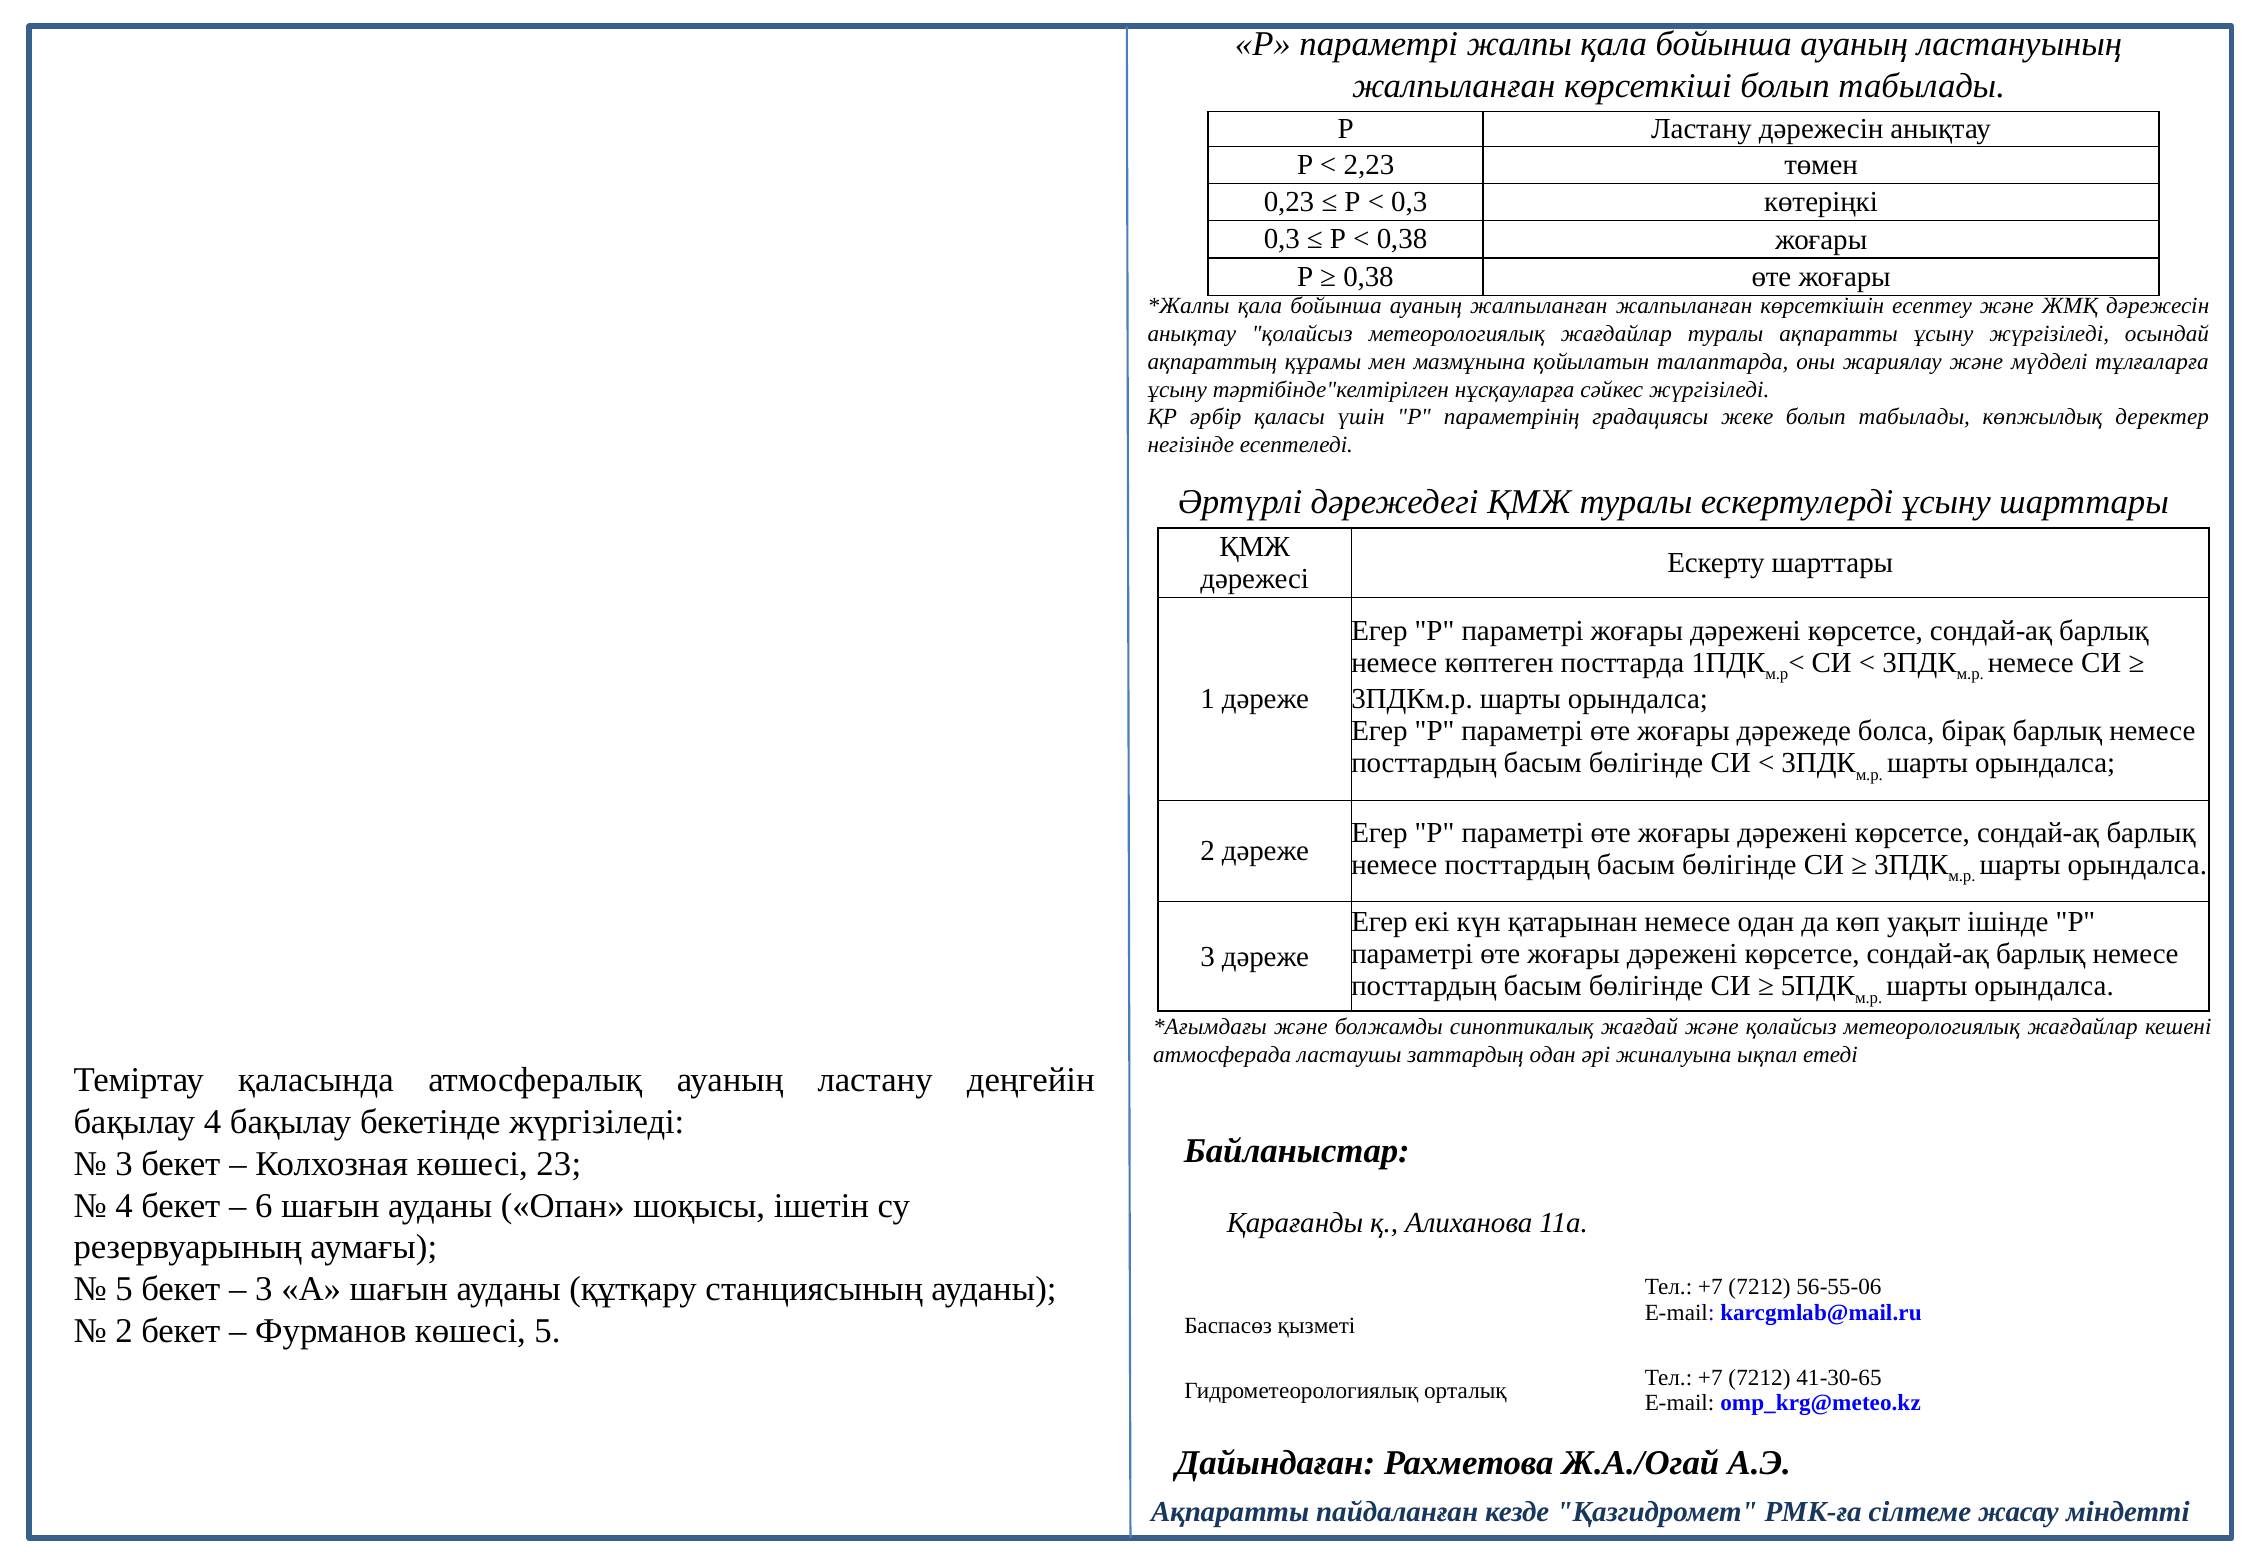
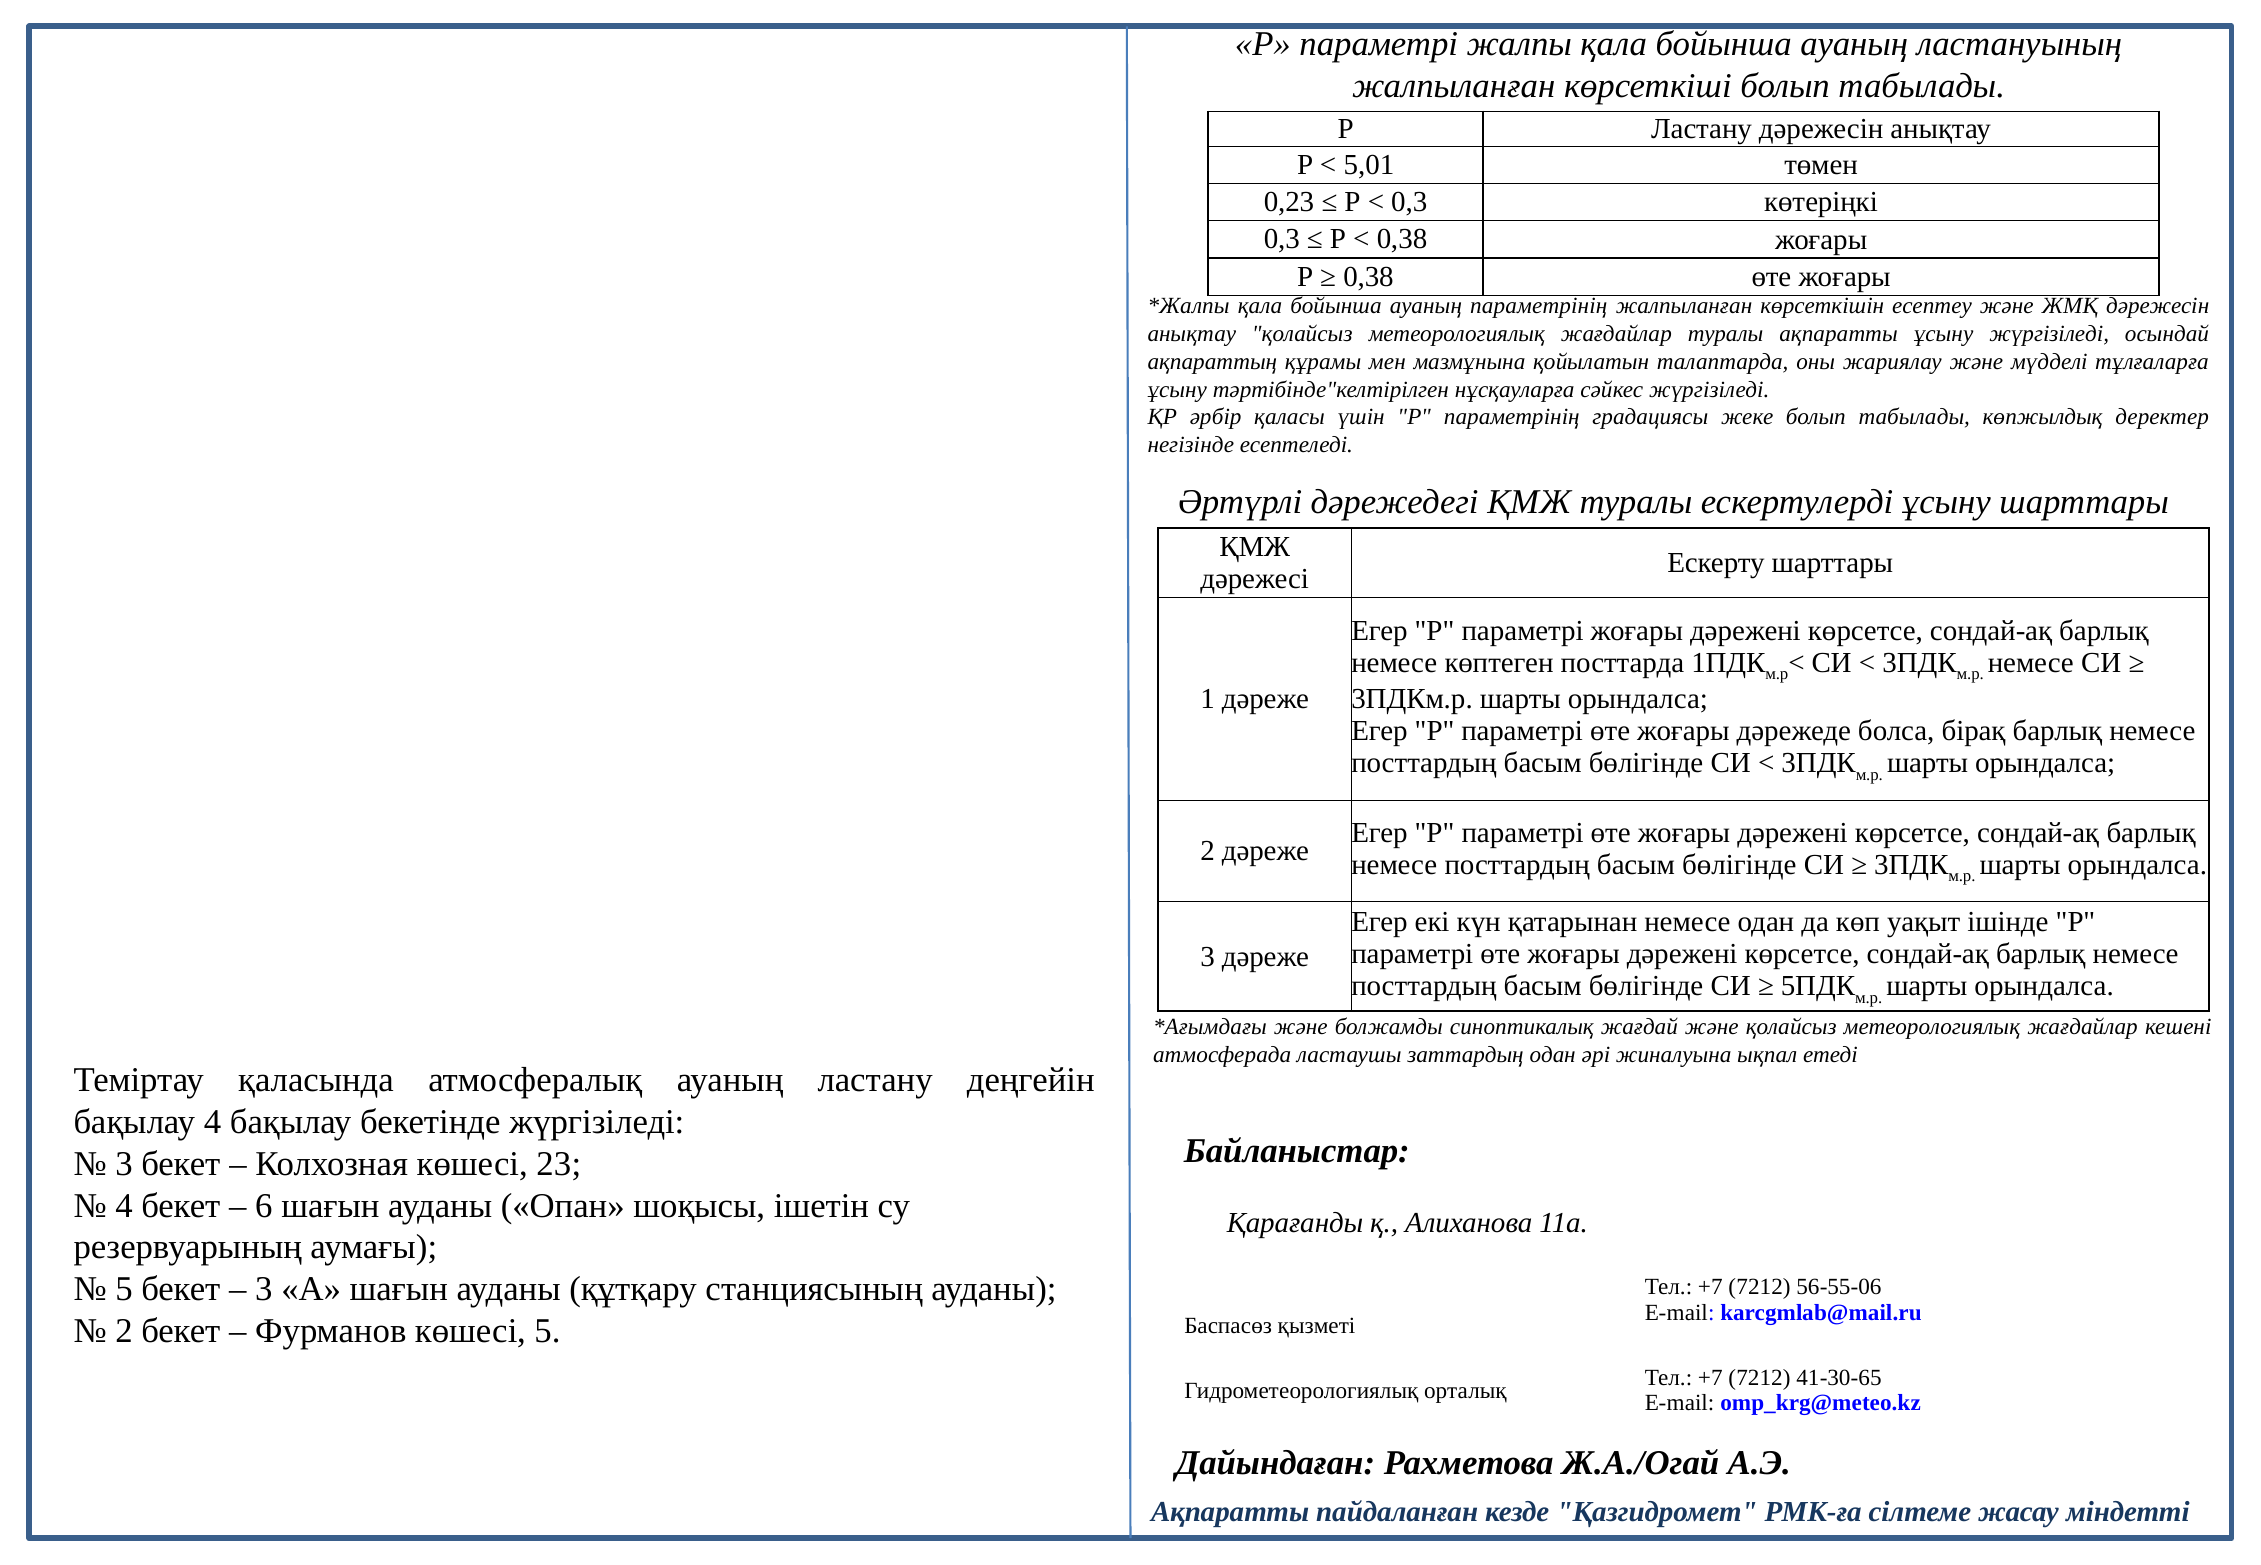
2,23: 2,23 -> 5,01 (1369, 165)
ауаның жалпыланған: жалпыланған -> параметрінің (1539, 306)
